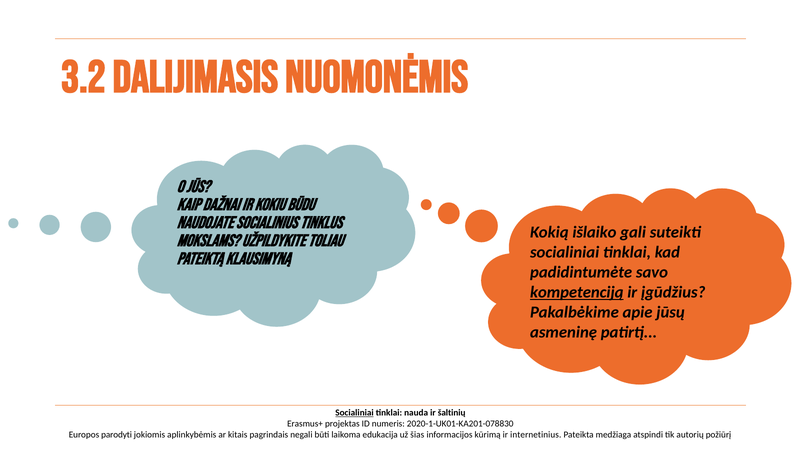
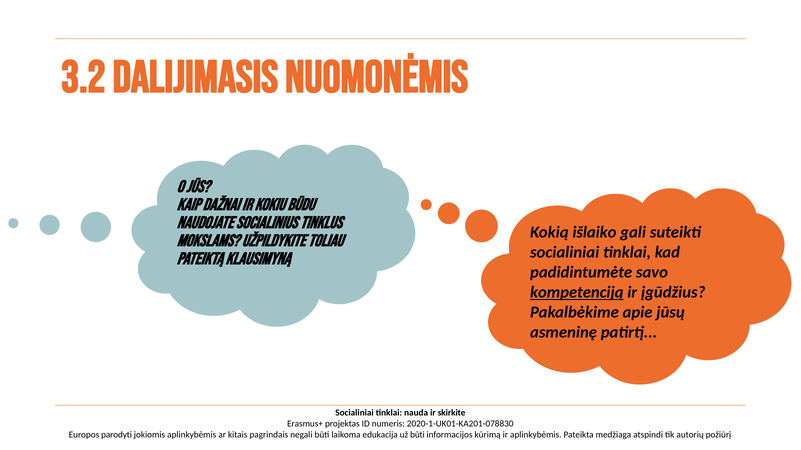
Socialiniai underline: present -> none (355, 413)
šaltinių: šaltinių -> skirkite (452, 413)
už šias: šias -> būti (417, 435)
ir internetinius: internetinius -> aplinkybėmis (536, 435)
